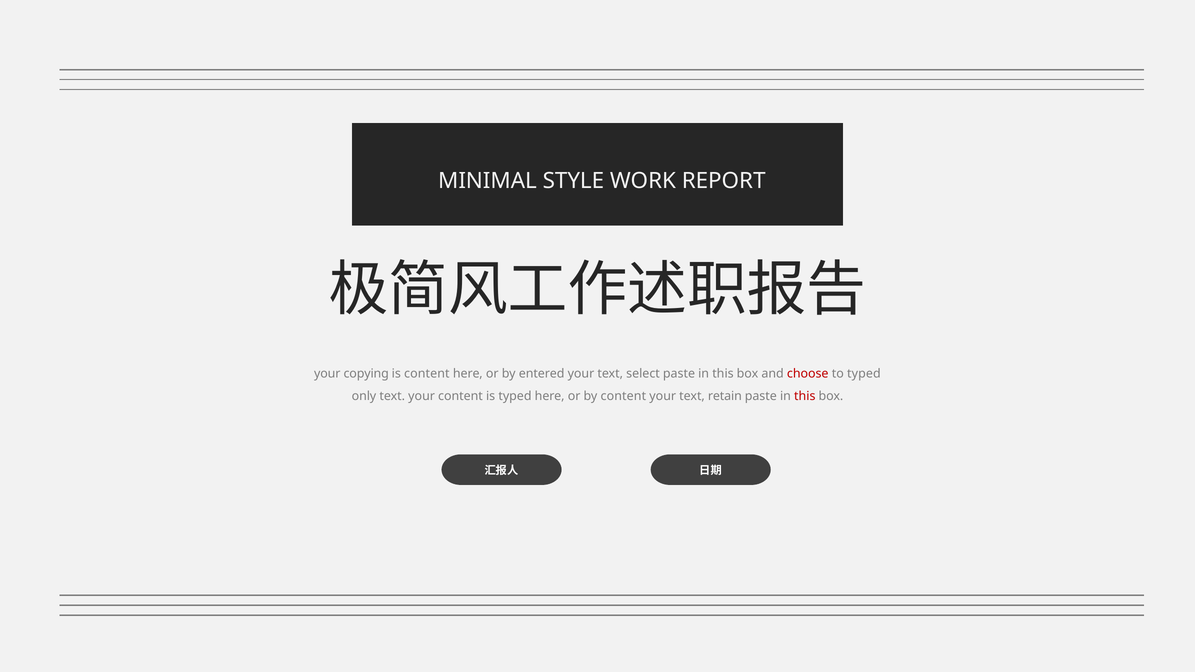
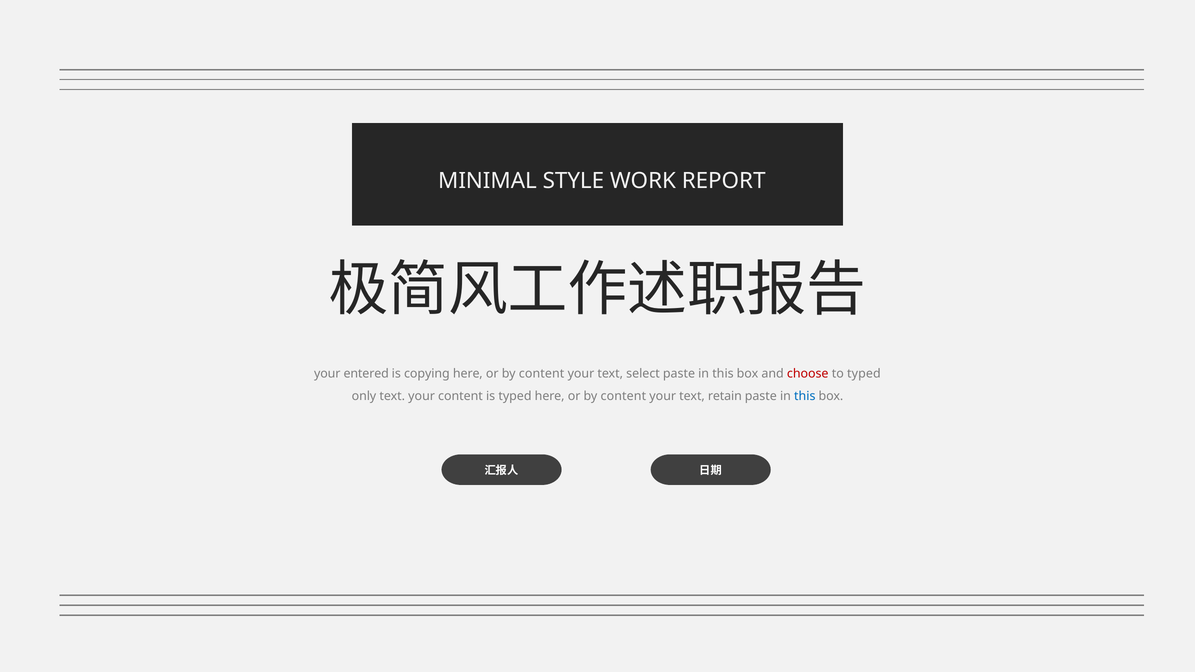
copying: copying -> entered (366, 374)
is content: content -> copying (427, 374)
entered: entered -> content (542, 374)
this colour: red -> blue (805, 396)
